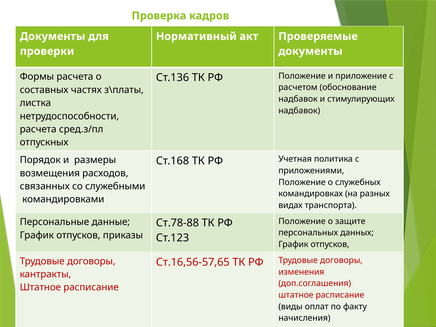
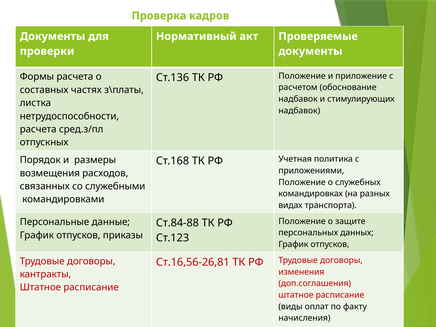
Ст.78-88: Ст.78-88 -> Ст.84-88 (177, 223)
Ст.16,56-57,65: Ст.16,56-57,65 -> Ст.16,56-26,81 (193, 262)
